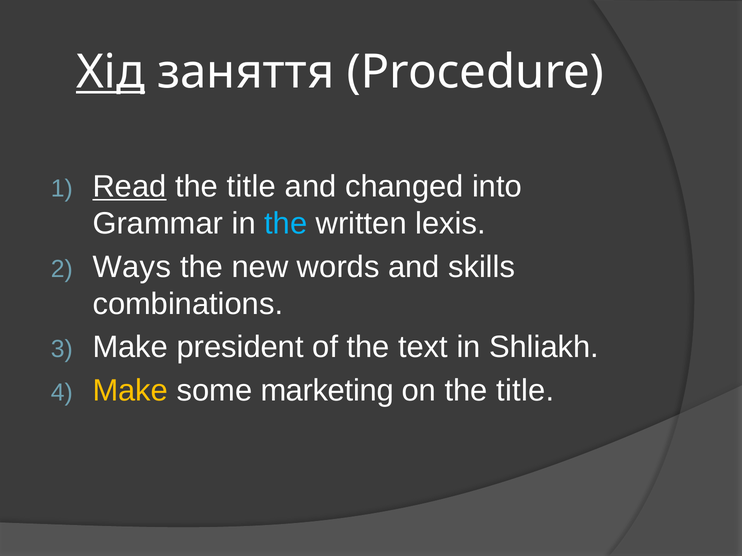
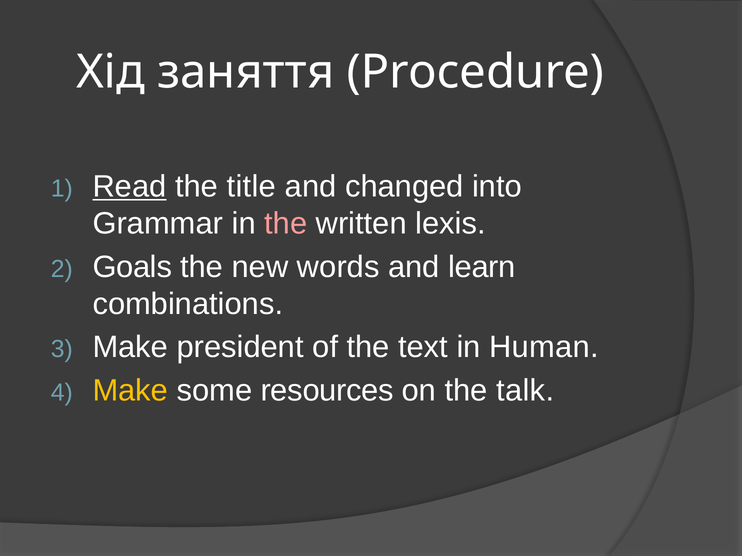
Хід underline: present -> none (110, 72)
the colour: light blue -> pink (286, 224)
Ways: Ways -> Goals (132, 267)
skills: skills -> learn (482, 267)
Shliakh: Shliakh -> Human (544, 347)
marketing: marketing -> resources (327, 391)
on the title: title -> talk (525, 391)
